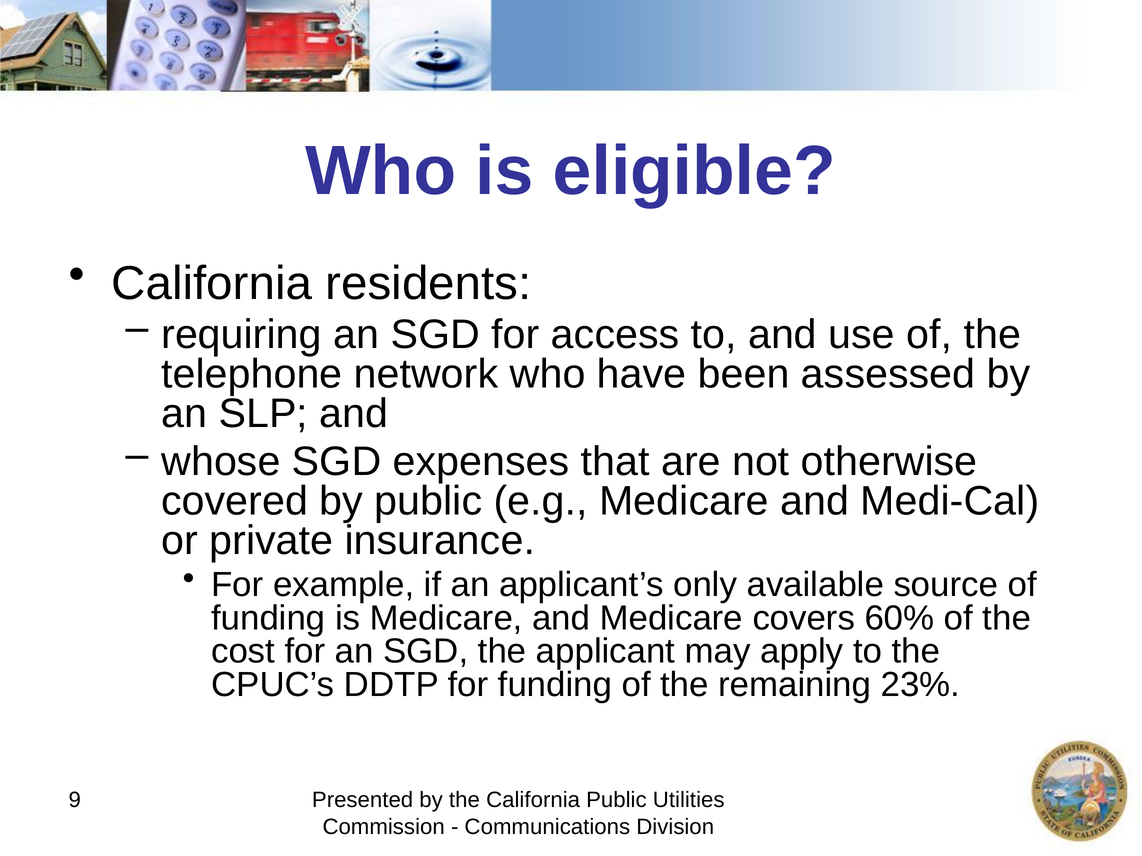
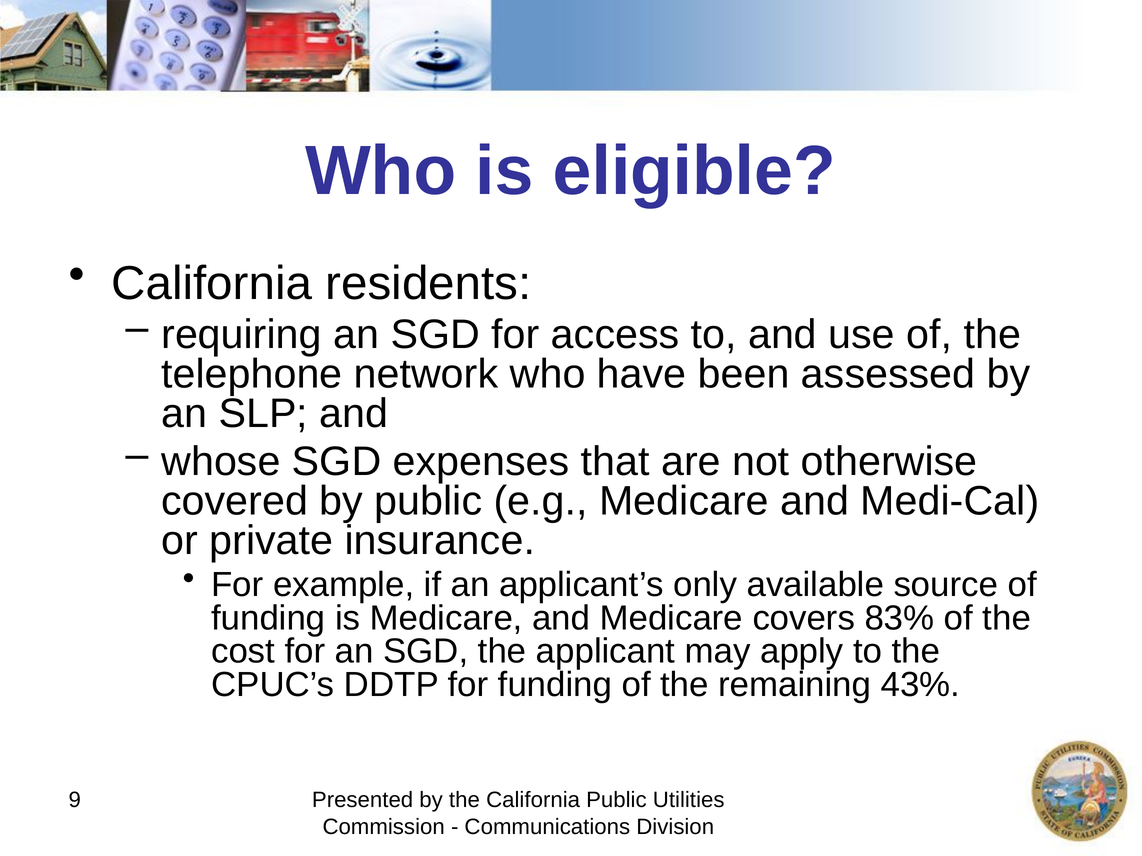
60%: 60% -> 83% (899, 618)
23%: 23% -> 43% (920, 685)
